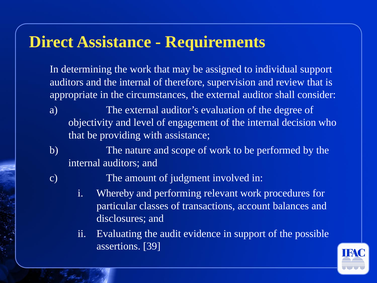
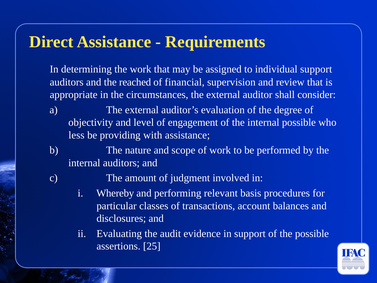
and the internal: internal -> reached (135, 82)
therefore: therefore -> financial (185, 82)
internal decision: decision -> possible (299, 122)
that: that -> less (76, 135)
relevant work: work -> basis (251, 193)
39: 39 -> 25 (152, 246)
